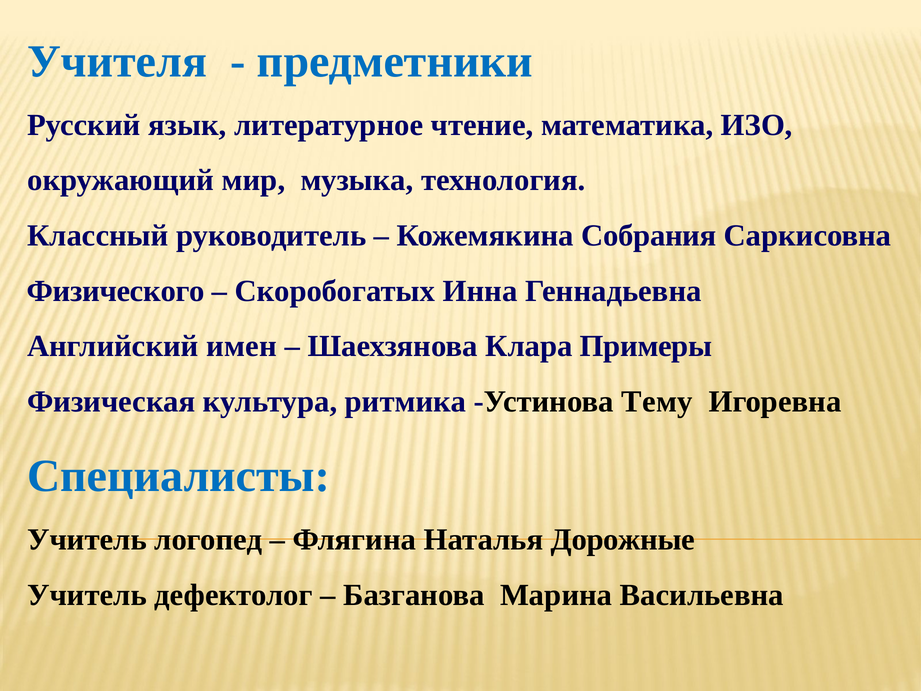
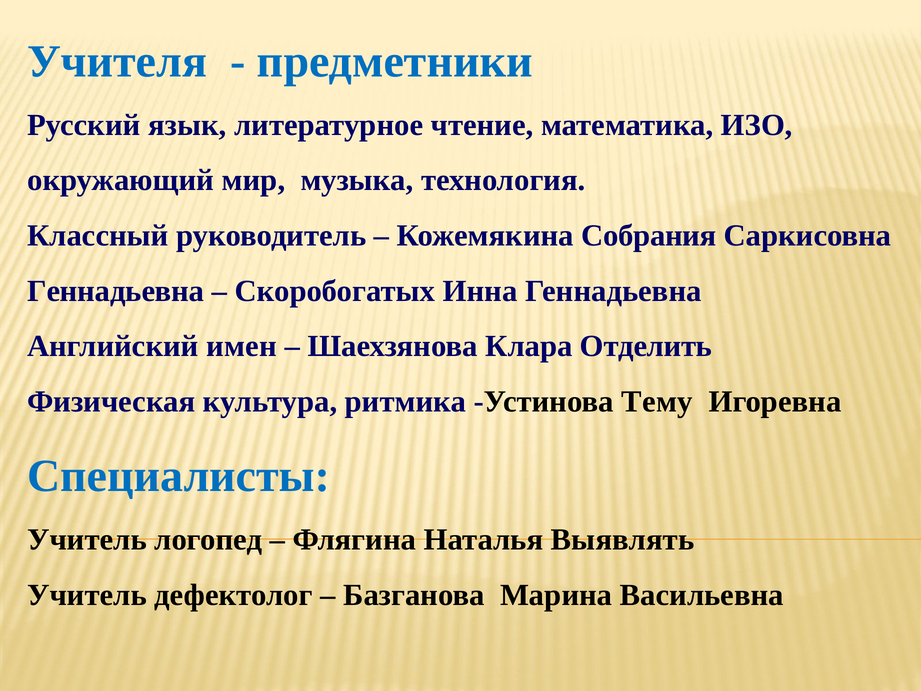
Физического: Физического -> Геннадьевна (116, 291)
Примеры: Примеры -> Отделить (646, 346)
Дорожные: Дорожные -> Выявлять (623, 539)
